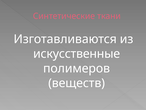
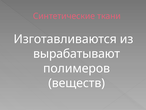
искусственные: искусственные -> вырабатывают (77, 54)
